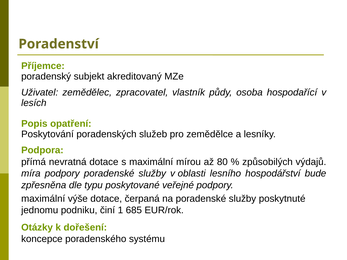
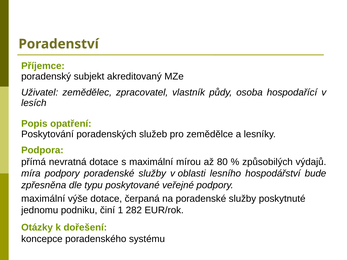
685: 685 -> 282 (134, 210)
